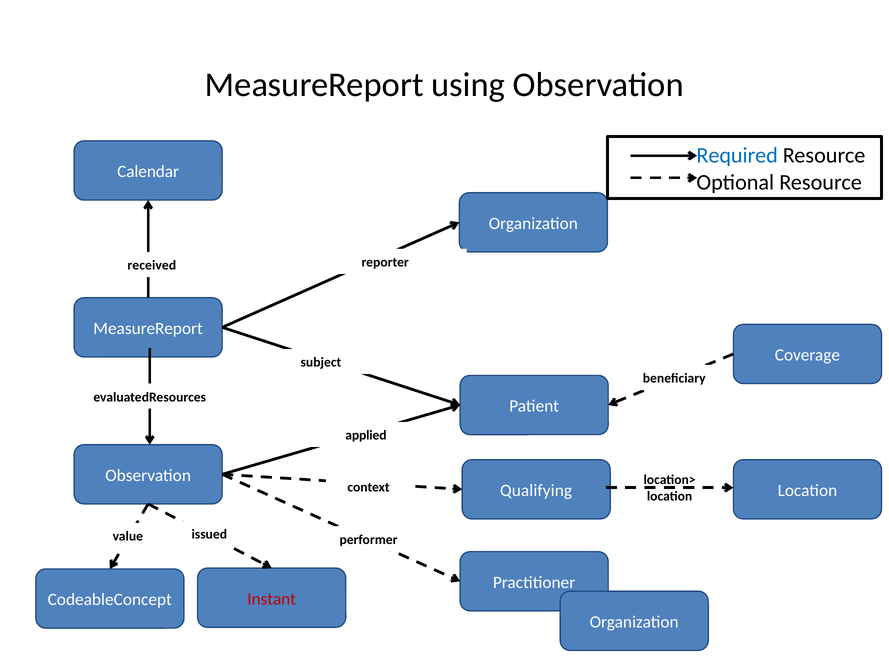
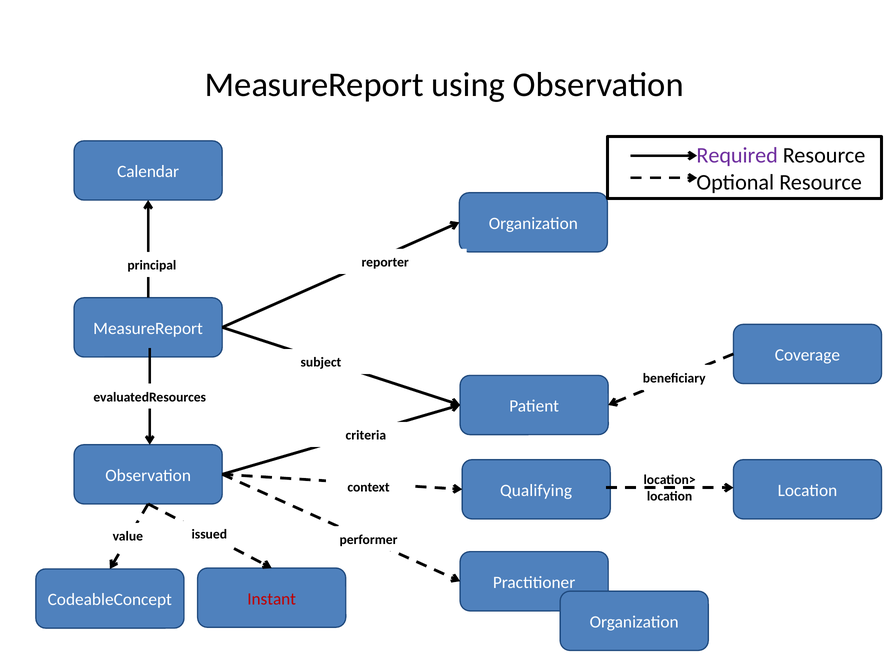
Required colour: blue -> purple (737, 156)
received: received -> principal (152, 265)
applied: applied -> criteria (366, 435)
